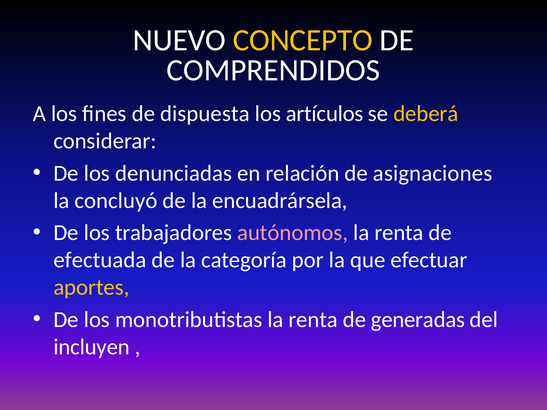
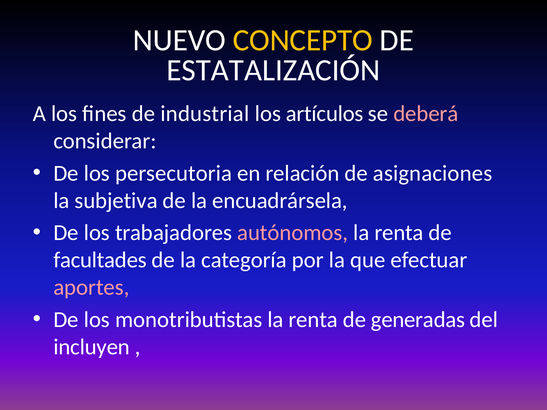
COMPRENDIDOS: COMPRENDIDOS -> ESTATALIZACIÓN (273, 70)
dispuesta: dispuesta -> industrial (205, 114)
deberá colour: yellow -> pink (426, 114)
denunciadas: denunciadas -> persecutoria (173, 173)
concluyó: concluyó -> subjetiva (116, 201)
efectuada: efectuada -> facultades (100, 260)
aportes colour: yellow -> pink (91, 288)
